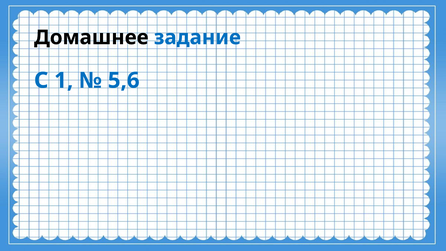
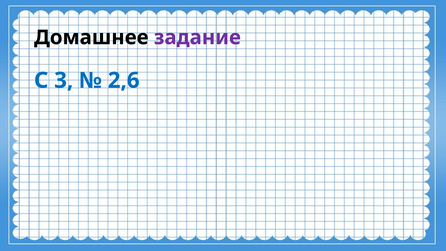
задание colour: blue -> purple (197, 37)
1: 1 -> 3 (64, 80)
5,6: 5,6 -> 2,6 (124, 80)
